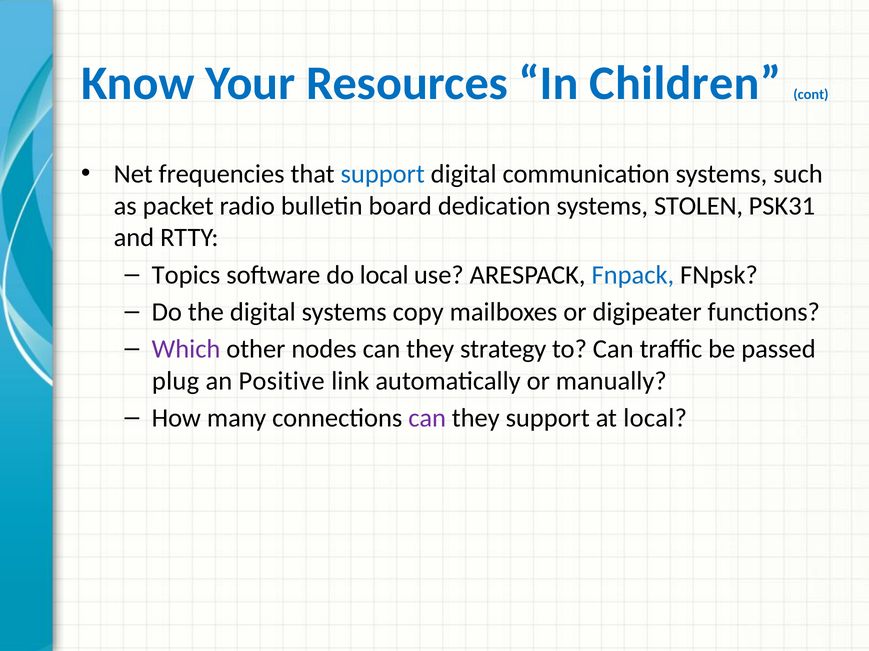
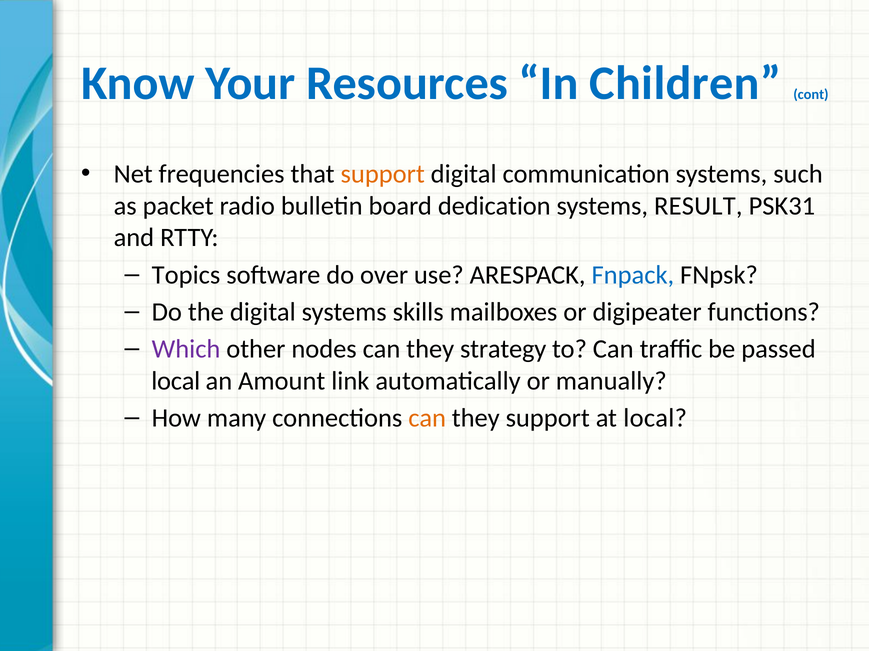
support colour: blue -> orange (383, 174)
STOLEN: STOLEN -> RESULT (698, 206)
do local: local -> over (384, 275)
copy: copy -> skills (418, 312)
plug: plug -> local (176, 381)
Positive: Positive -> Amount (282, 381)
can colour: purple -> orange (427, 418)
